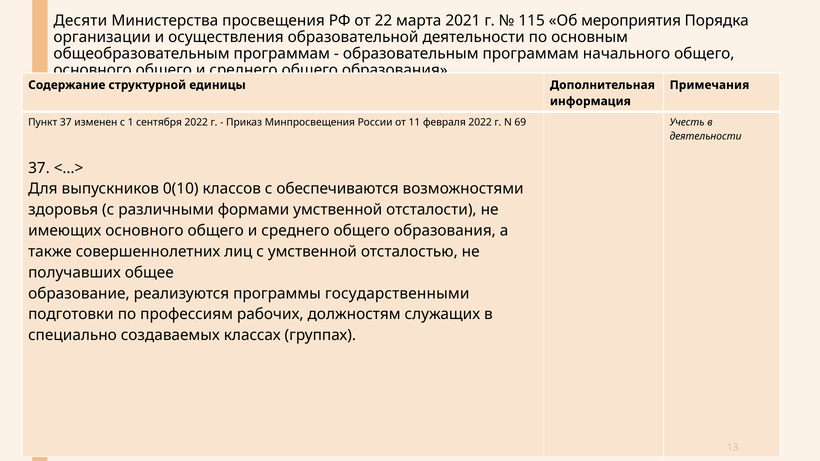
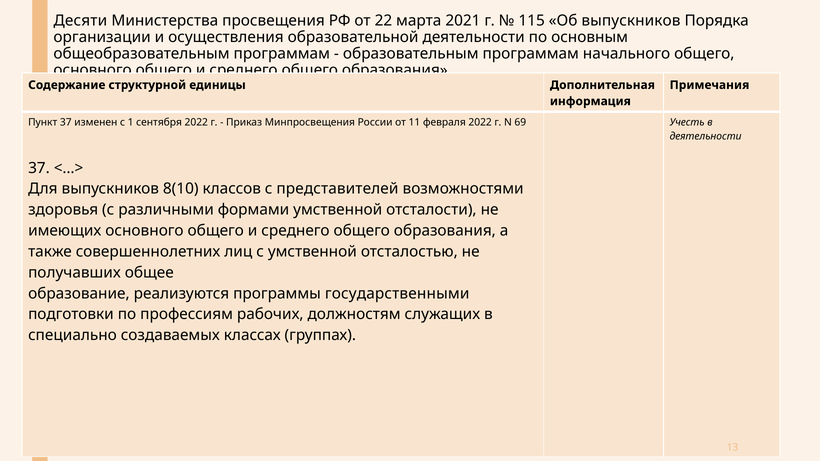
Об мероприятия: мероприятия -> выпускников (631, 21)
0(10: 0(10 -> 8(10 (181, 189)
обеспечиваются: обеспечиваются -> представителей (337, 189)
